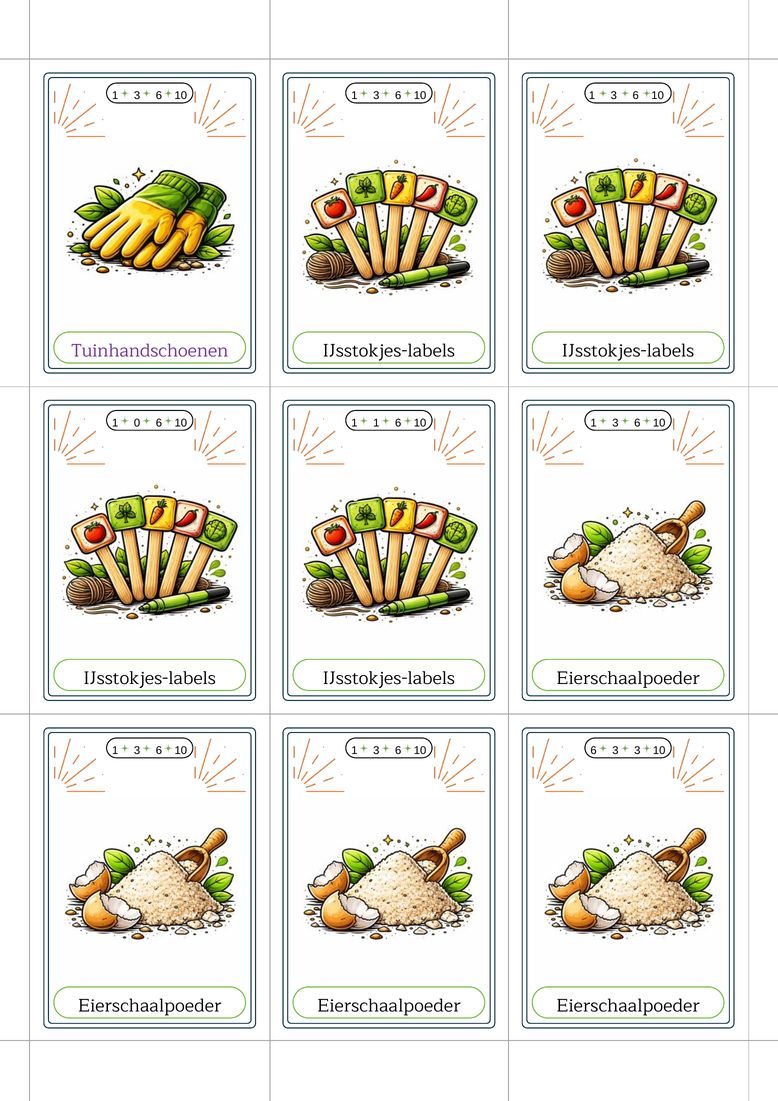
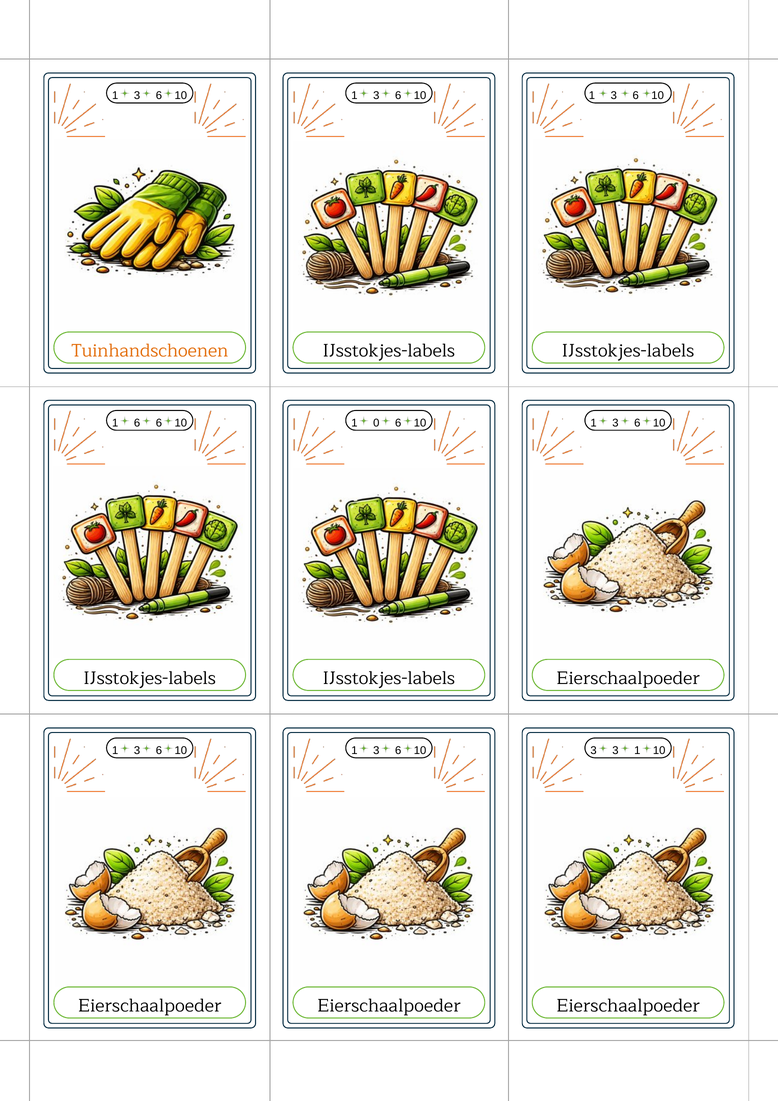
Tuinhandschoenen colour: purple -> orange (150, 351)
1 0: 0 -> 6 (137, 423)
1 1: 1 -> 0 (376, 423)
10 6: 6 -> 3 (594, 750)
3 3: 3 -> 1 (637, 750)
